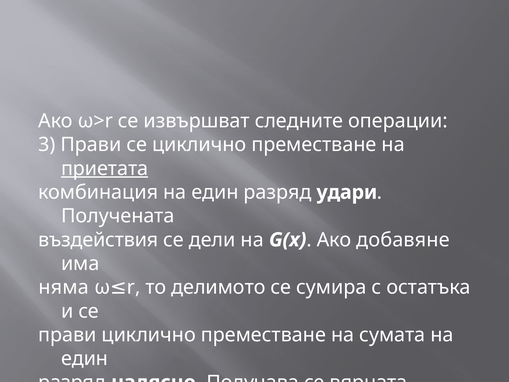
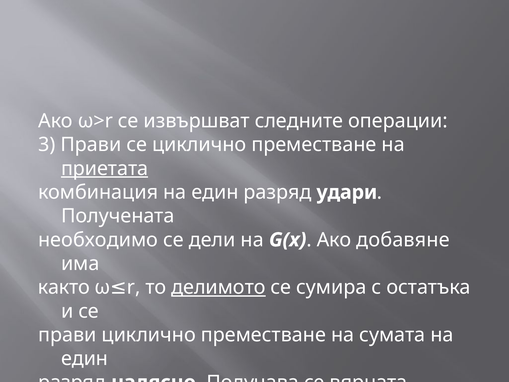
въздействия: въздействия -> необходимо (98, 240)
няма: няма -> както (64, 287)
делимото underline: none -> present (218, 287)
